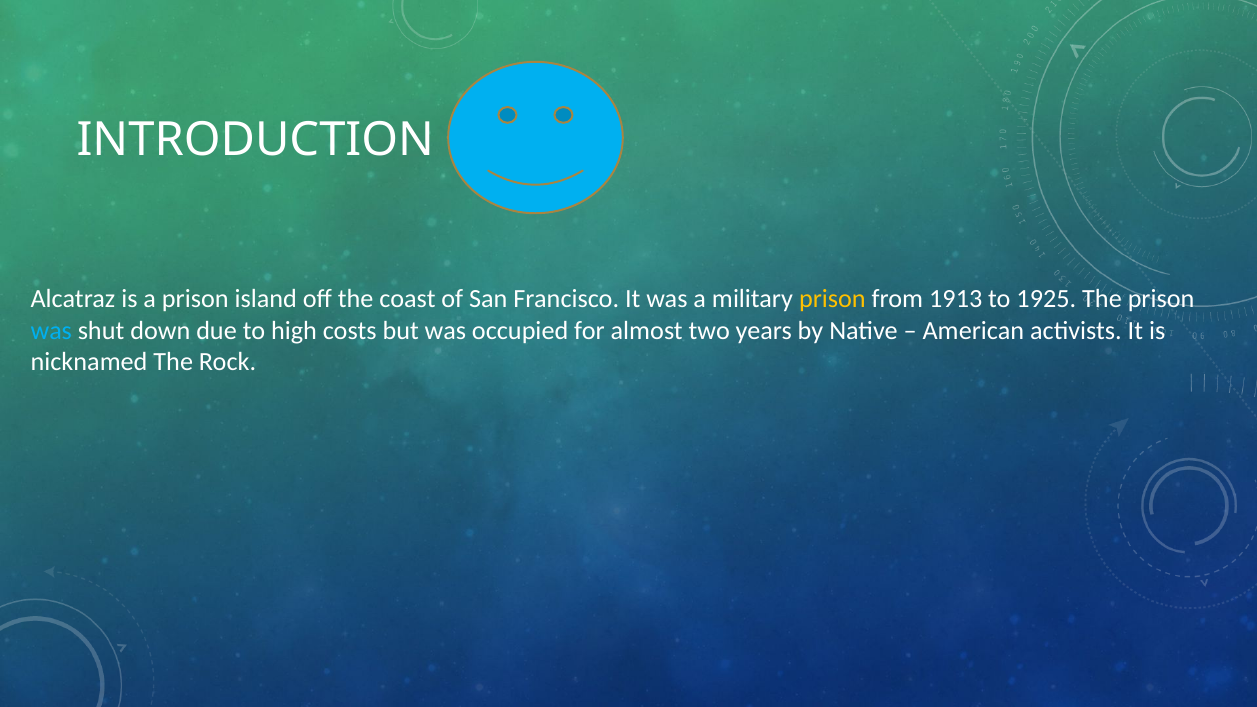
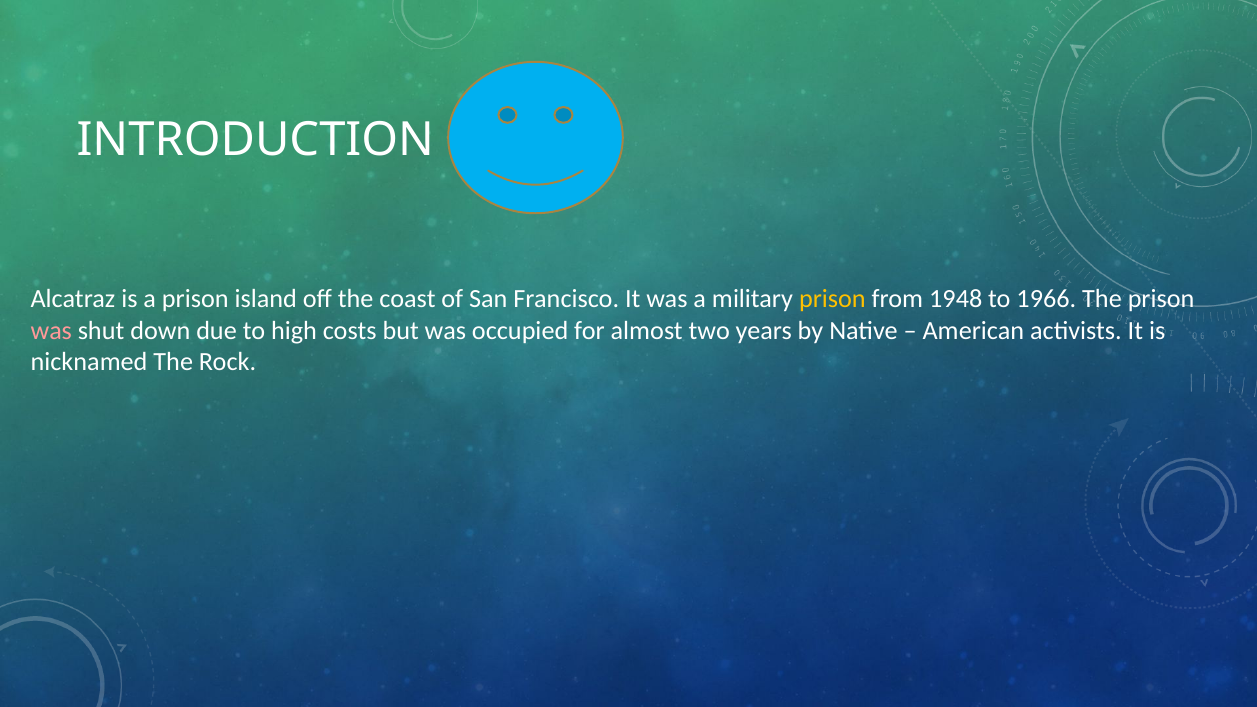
1913: 1913 -> 1948 (956, 299)
1925: 1925 -> 1966 (1046, 299)
was colour: light blue -> pink (51, 330)
